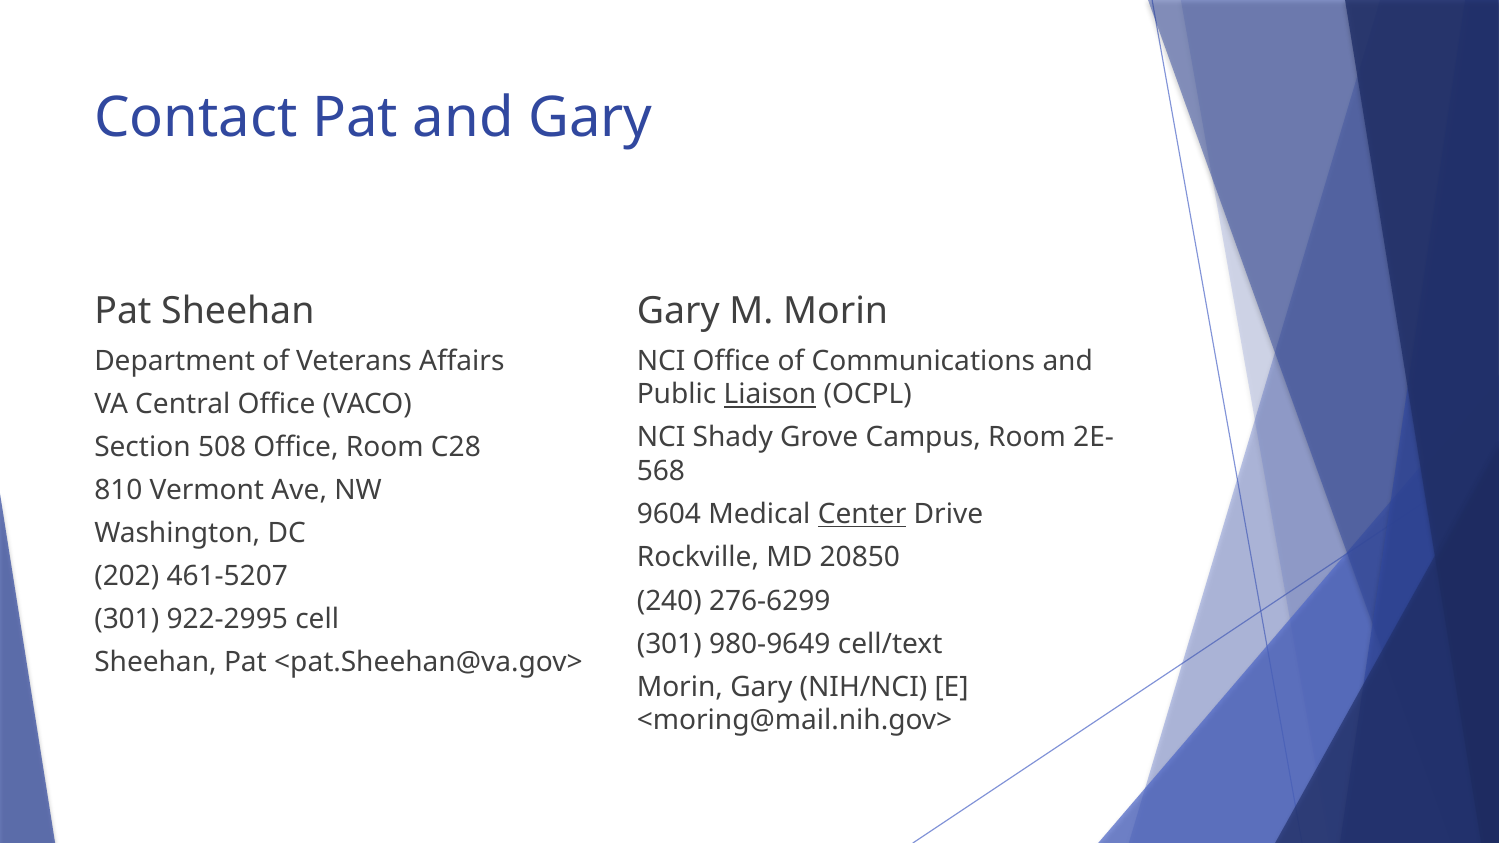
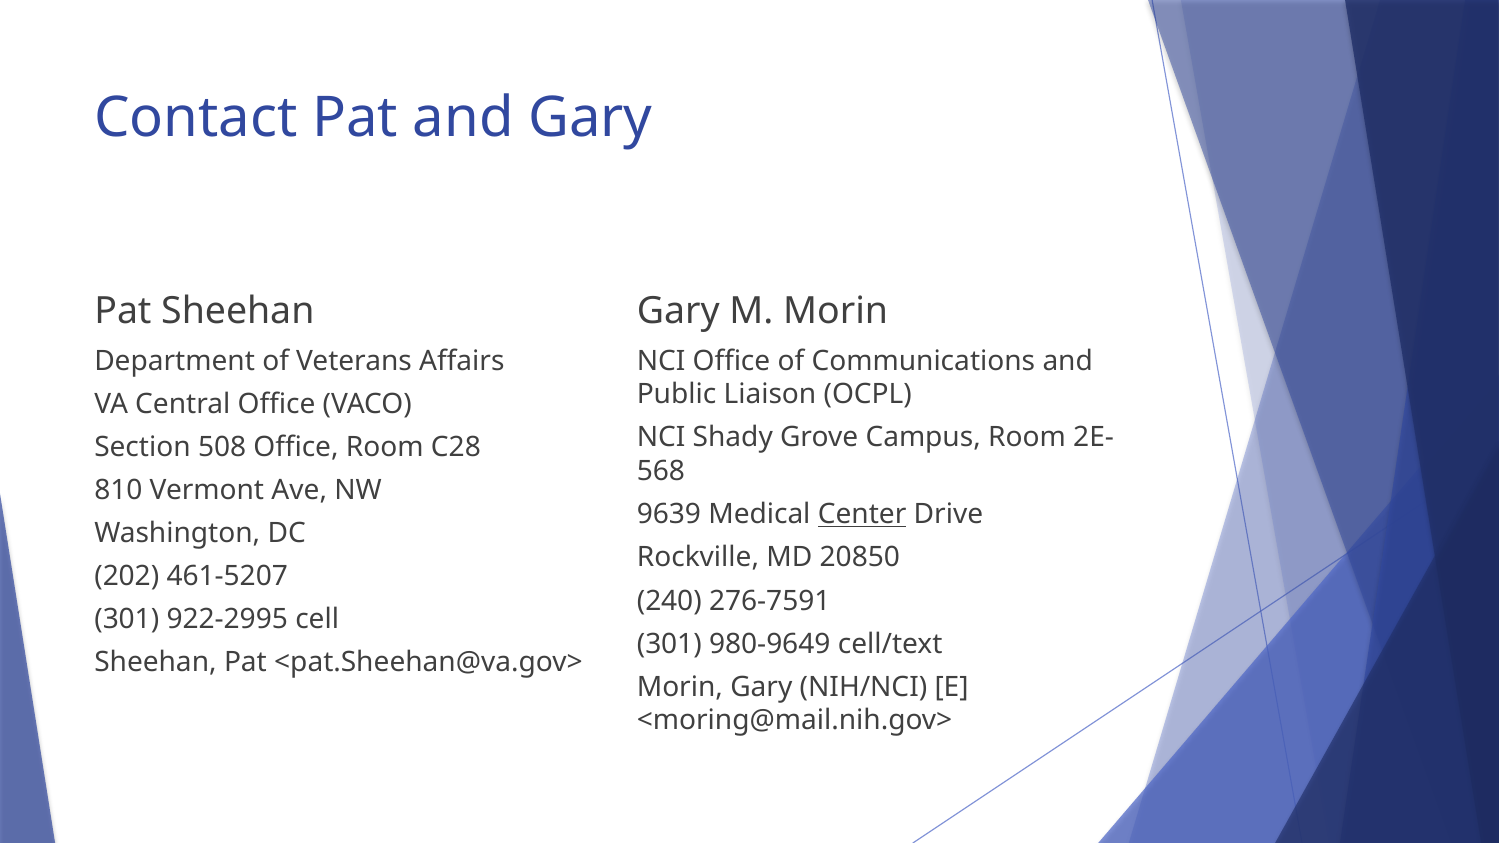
Liaison underline: present -> none (770, 395)
9604: 9604 -> 9639 (669, 515)
276-6299: 276-6299 -> 276-7591 (770, 601)
